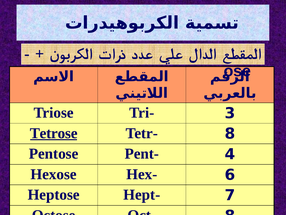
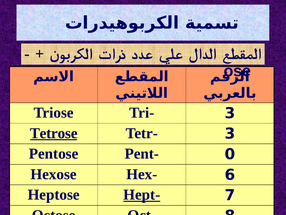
Tetr- 8: 8 -> 3 (230, 133)
4: 4 -> 0 (230, 154)
Hept- underline: none -> present (142, 194)
